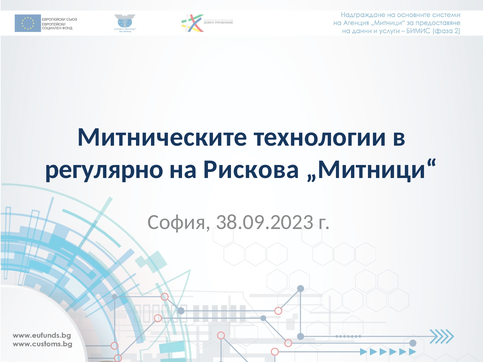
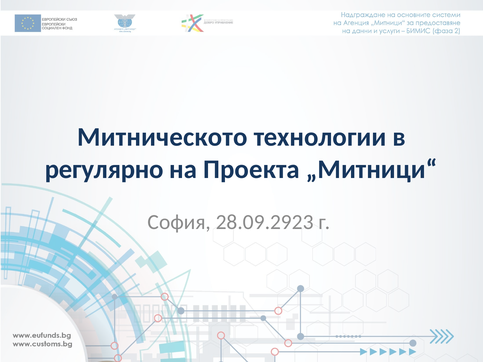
Митническите: Митническите -> Митническото (162, 137)
Рискова: Рискова -> Проекта (251, 169)
38.09.2023: 38.09.2023 -> 28.09.2923 (265, 222)
